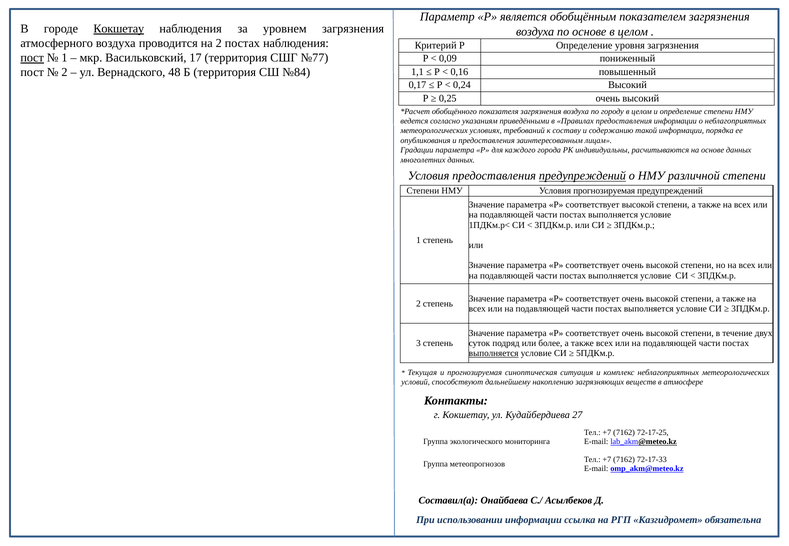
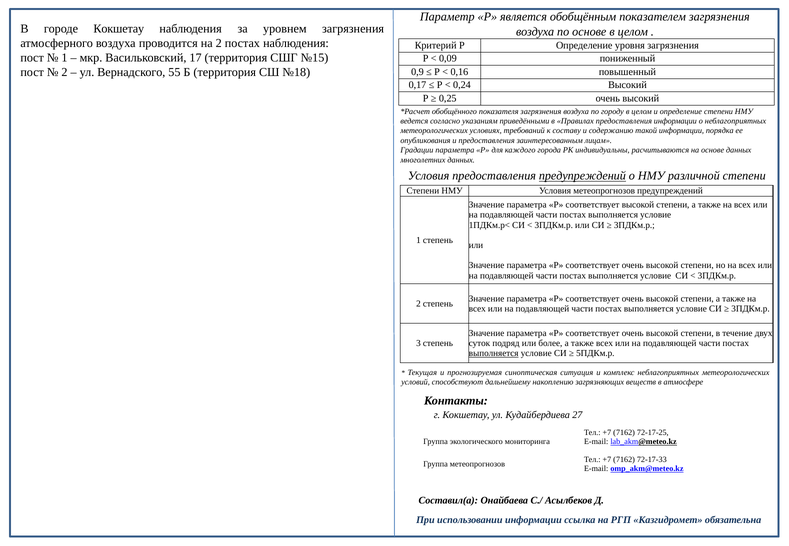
Кокшетау underline: present -> none (119, 29)
пост underline: present -> none (32, 58)
№77: №77 -> №15 (315, 58)
48: 48 -> 55 (174, 72)
№84: №84 -> №18 (296, 72)
1,1: 1,1 -> 0,9 (417, 72)
Условия прогнозируемая: прогнозируемая -> метеопрогнозов (604, 191)
